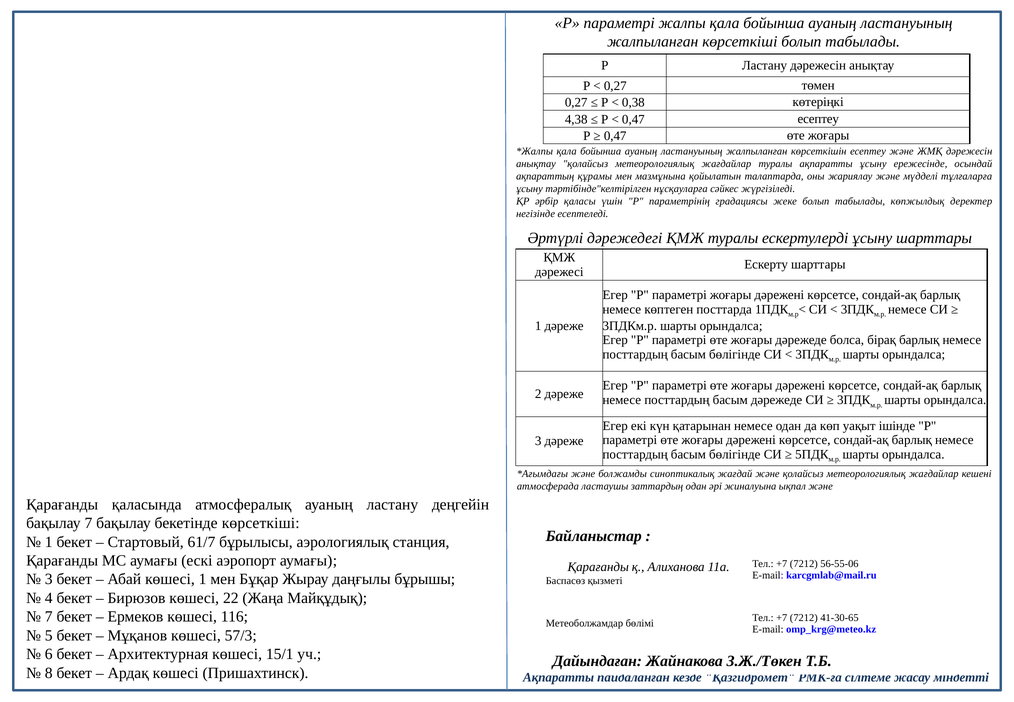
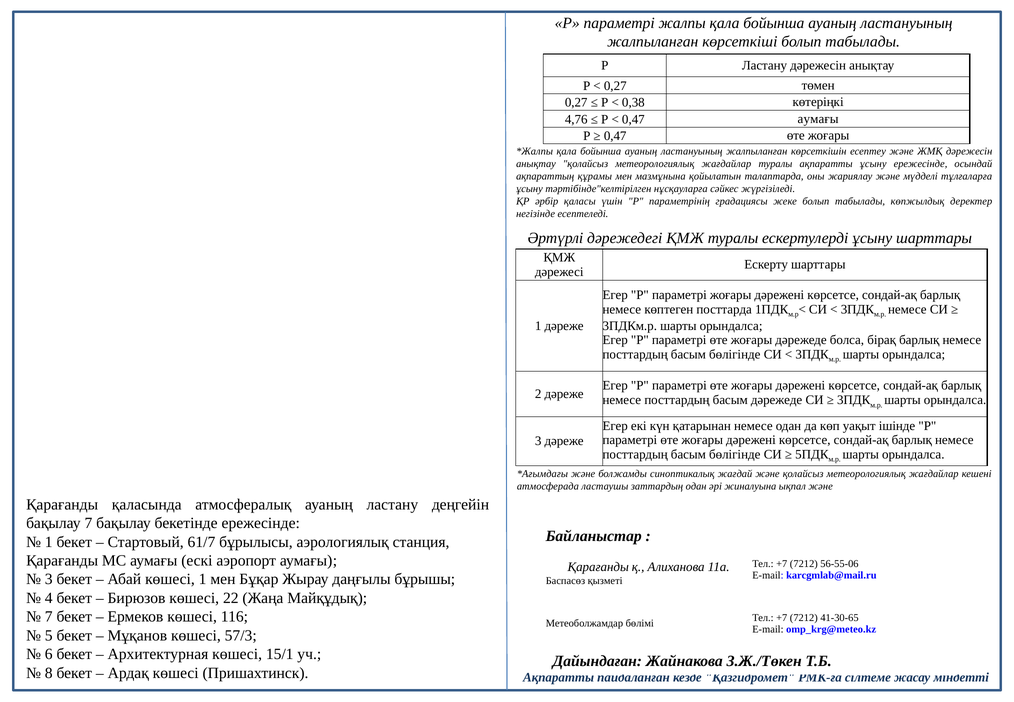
4,38: 4,38 -> 4,76 (576, 119)
0,47 есептеу: есептеу -> аумағы (818, 119)
бекетінде көрсеткіші: көрсеткіші -> ережесінде (261, 523)
